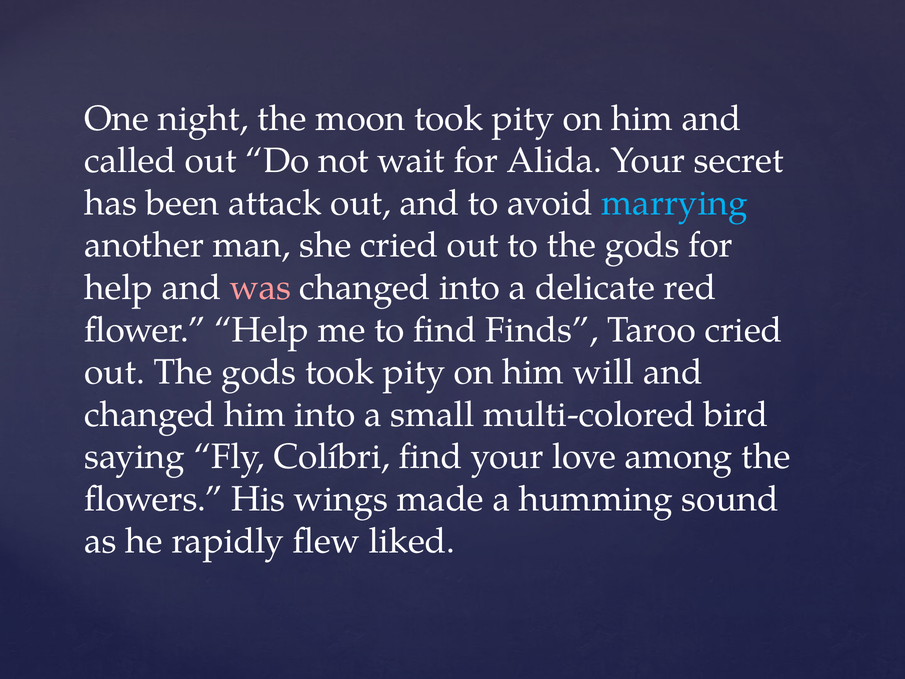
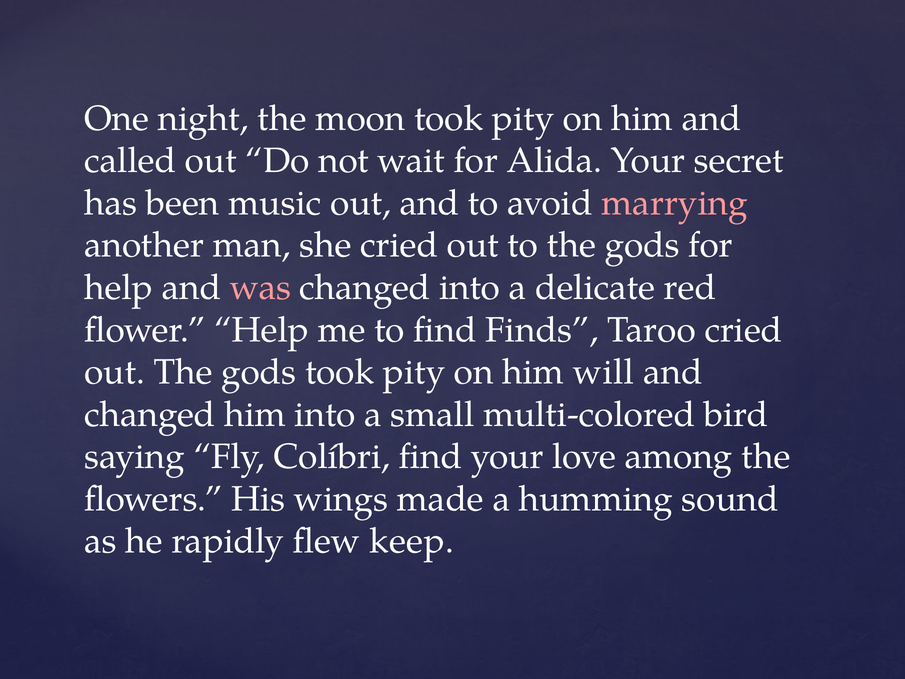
attack: attack -> music (275, 203)
marrying colour: light blue -> pink (675, 203)
liked: liked -> keep (412, 541)
